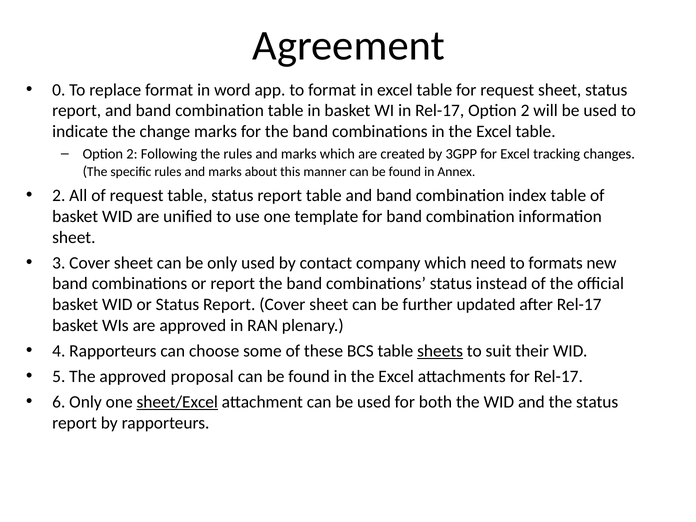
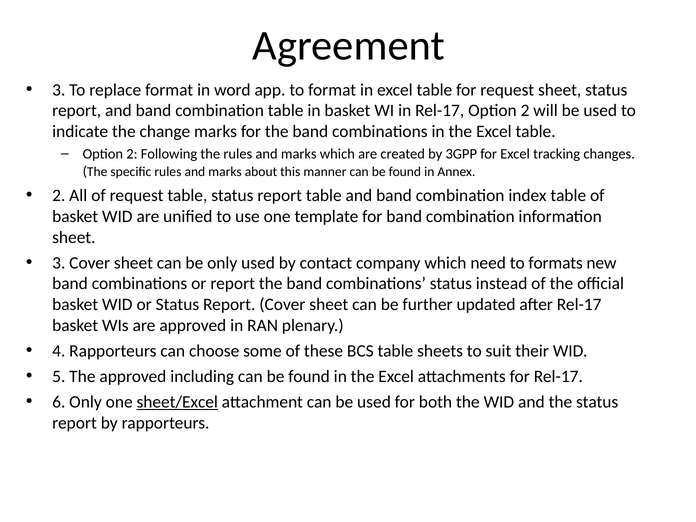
0: 0 -> 3 (59, 90)
sheets underline: present -> none (440, 351)
proposal: proposal -> including (202, 376)
